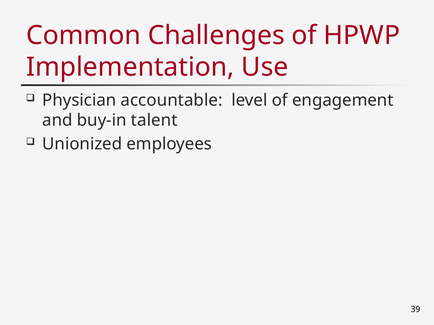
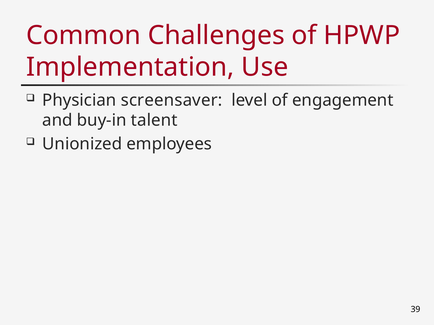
accountable: accountable -> screensaver (172, 100)
